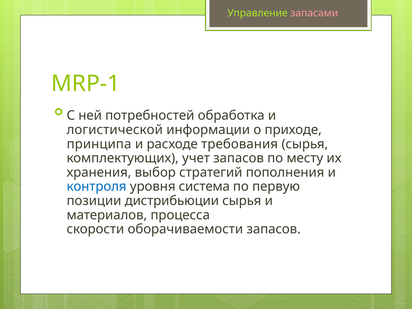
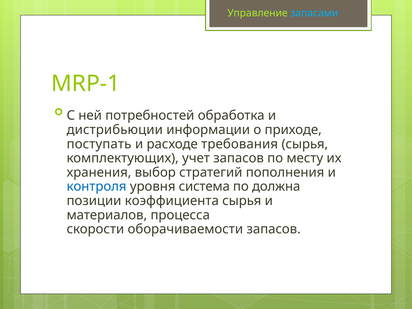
запасами colour: pink -> light blue (314, 13)
логистической: логистической -> дистрибьюции (115, 130)
принципа: принципа -> поступать (99, 144)
первую: первую -> должна (276, 187)
дистрибьюции: дистрибьюции -> коэффициента (172, 201)
